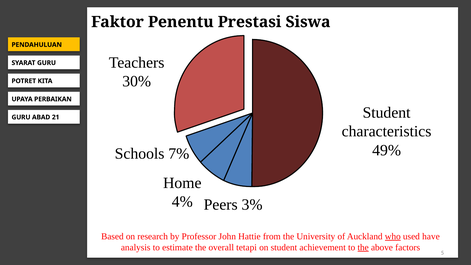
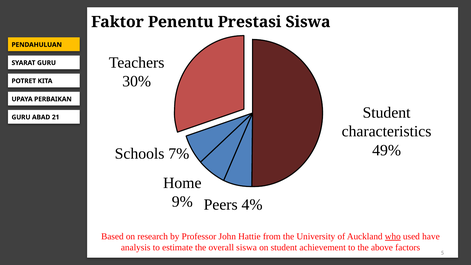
4%: 4% -> 9% (182, 202)
3%: 3% -> 4% (252, 204)
overall tetapi: tetapi -> siswa (247, 247)
the underline: present -> none (363, 247)
